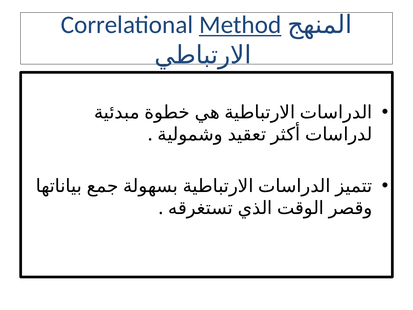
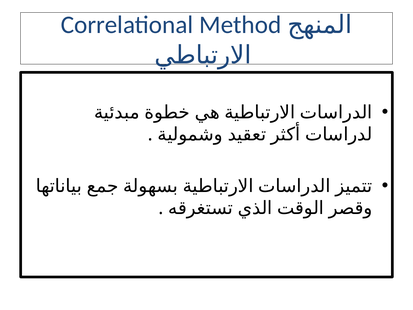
Method underline: present -> none (240, 25)
